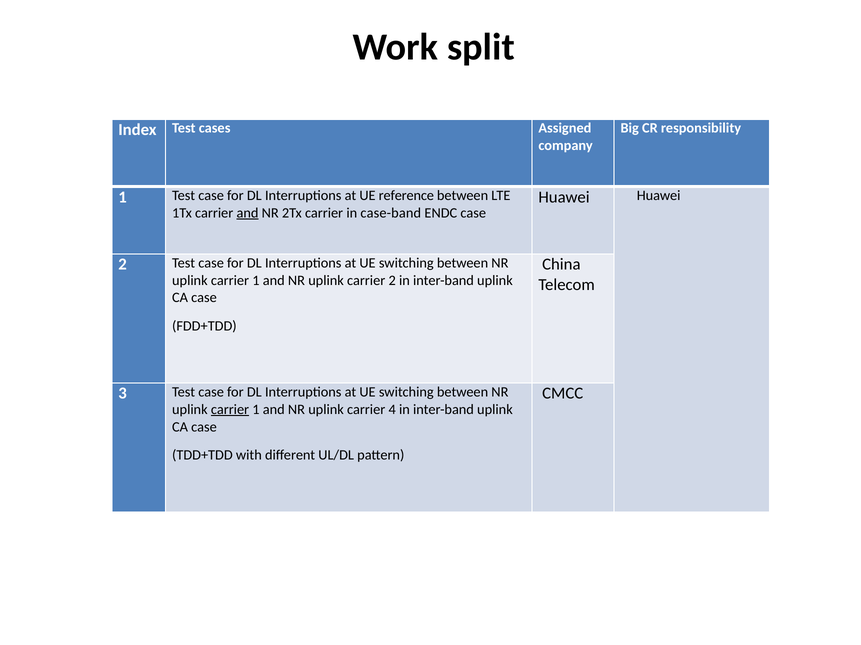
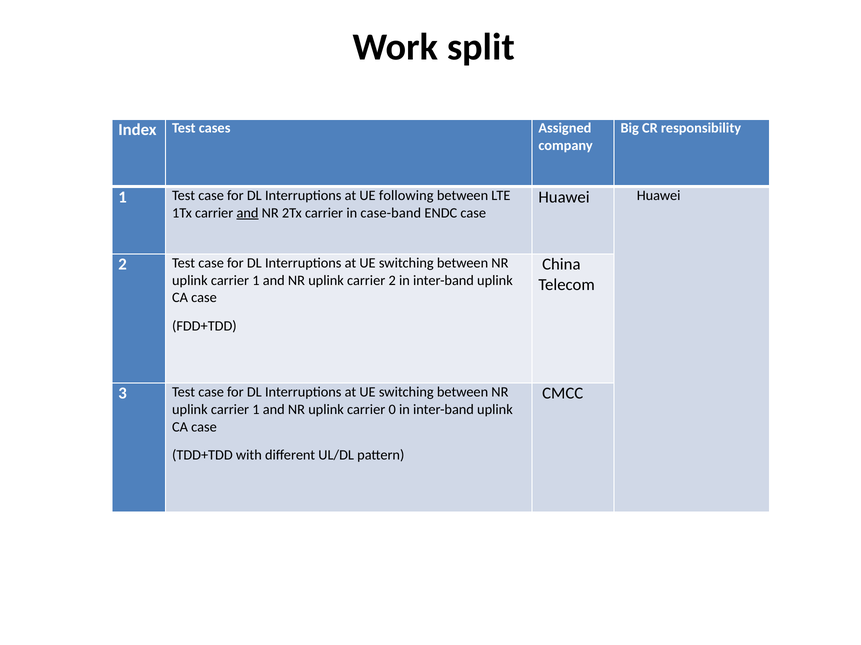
reference: reference -> following (406, 196)
carrier underline: present -> none (230, 410)
4: 4 -> 0 (392, 410)
